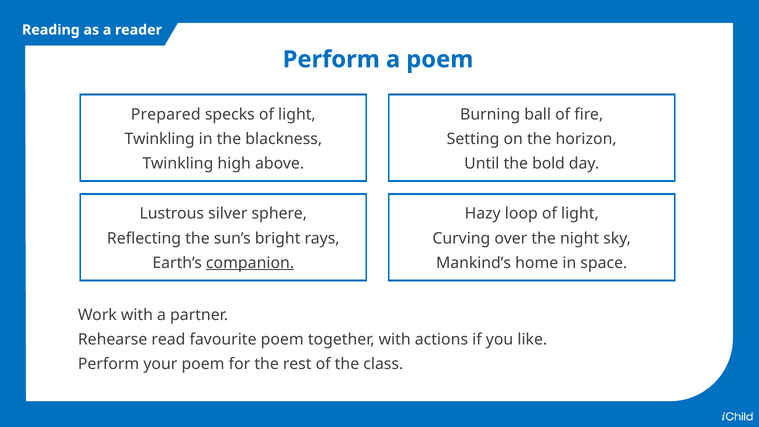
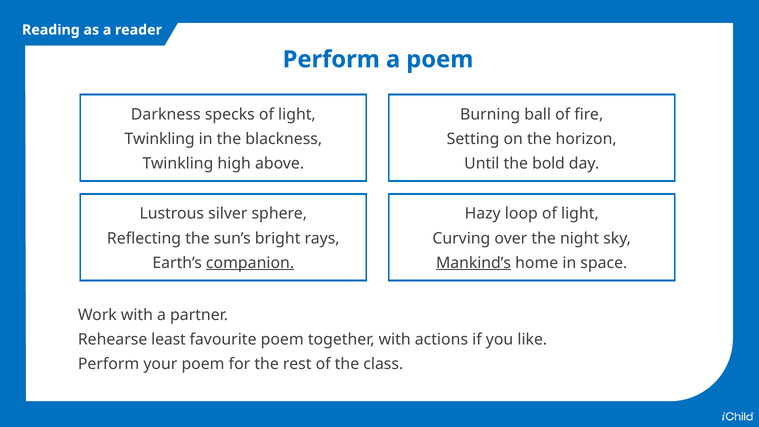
Prepared: Prepared -> Darkness (166, 114)
Mankind’s underline: none -> present (474, 263)
read: read -> least (168, 339)
